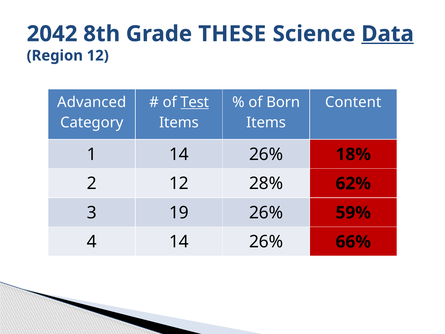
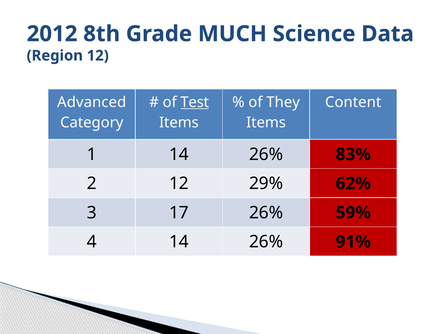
2042: 2042 -> 2012 (52, 34)
THESE: THESE -> MUCH (232, 34)
Data underline: present -> none (388, 34)
Born: Born -> They (283, 102)
18%: 18% -> 83% (353, 154)
28%: 28% -> 29% (266, 183)
19: 19 -> 17 (179, 213)
66%: 66% -> 91% (353, 242)
